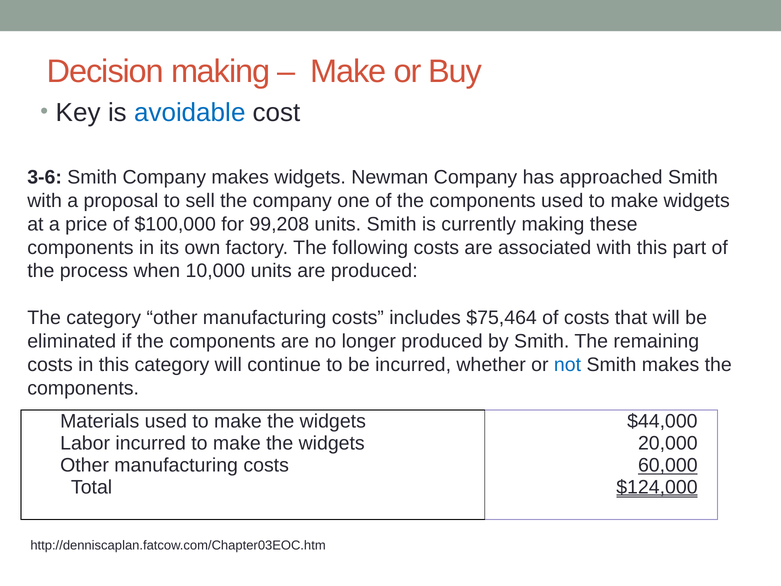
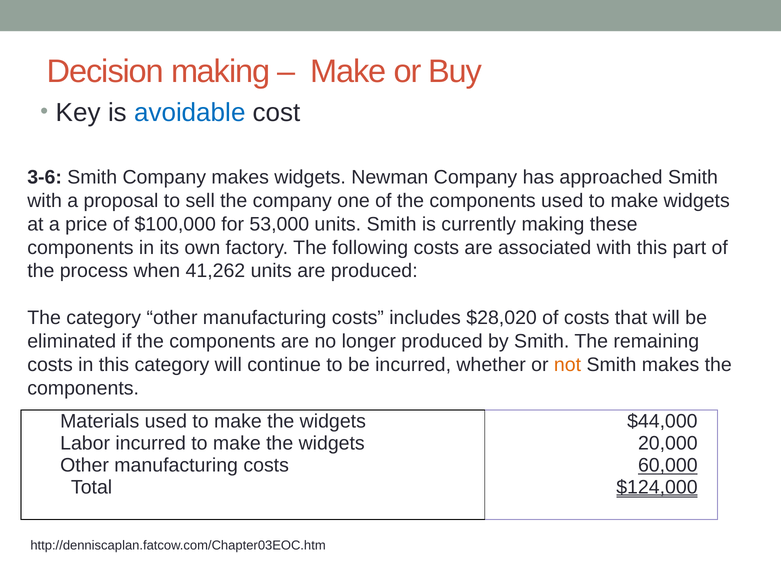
99,208: 99,208 -> 53,000 (279, 224)
10,000: 10,000 -> 41,262 (215, 271)
$75,464: $75,464 -> $28,020 (502, 318)
not colour: blue -> orange (567, 365)
